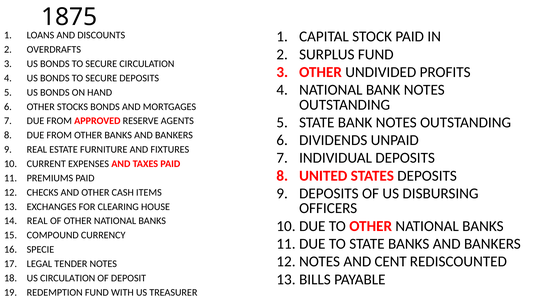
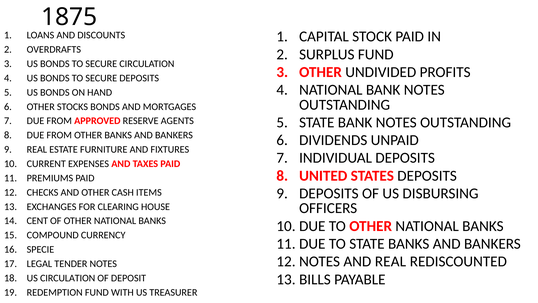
REAL: REAL -> CENT (37, 221)
AND CENT: CENT -> REAL (390, 261)
